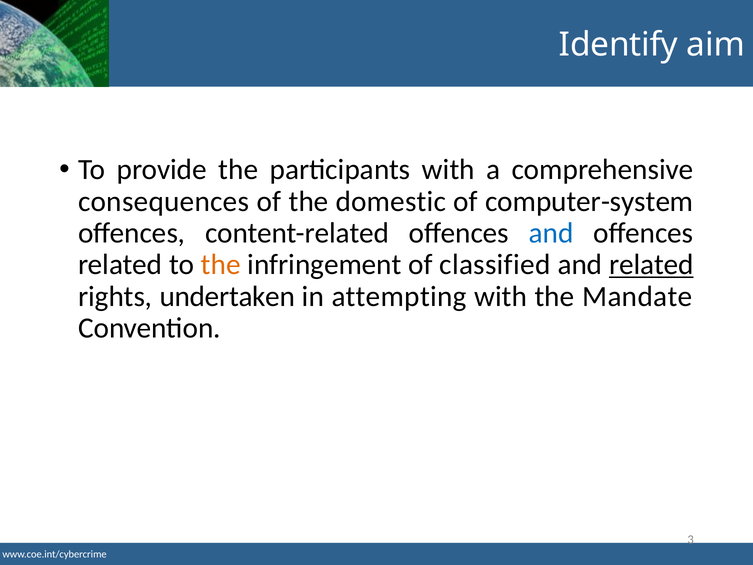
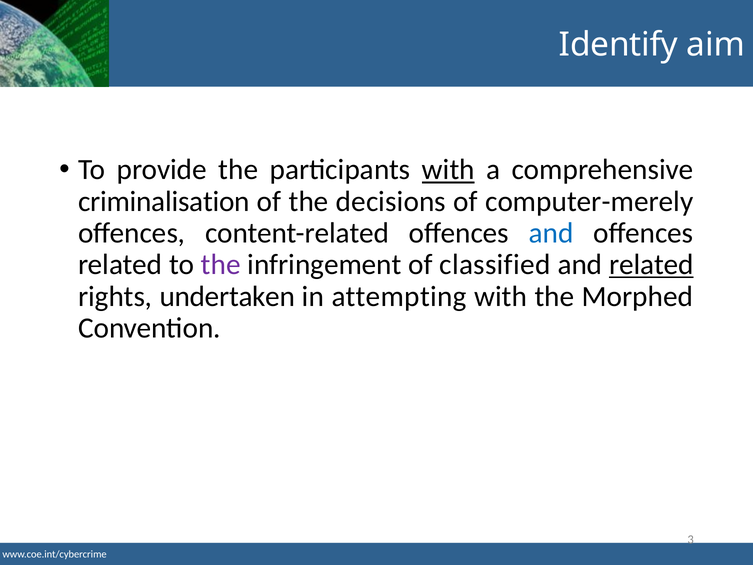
with underline: none -> present (448, 170)
consequences: consequences -> criminalisation (164, 201)
domestic: domestic -> decisions (391, 201)
computer-system: computer-system -> computer-merely (589, 201)
the colour: orange -> purple (221, 265)
Mandate: Mandate -> Morphed (637, 296)
